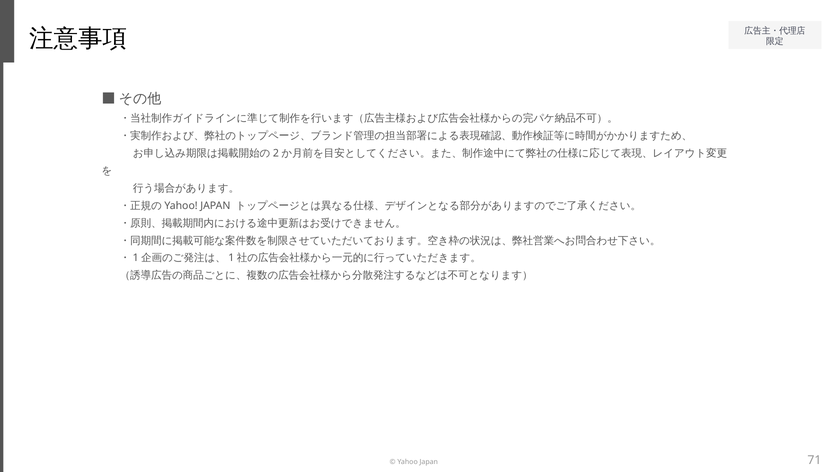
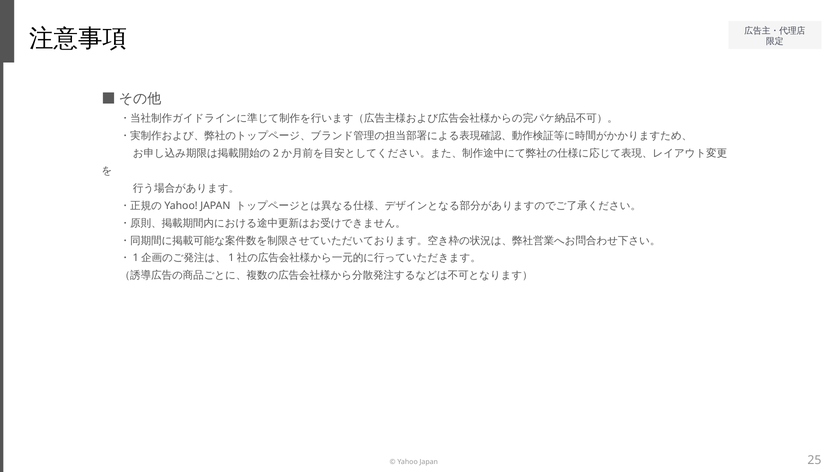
71: 71 -> 25 (814, 460)
